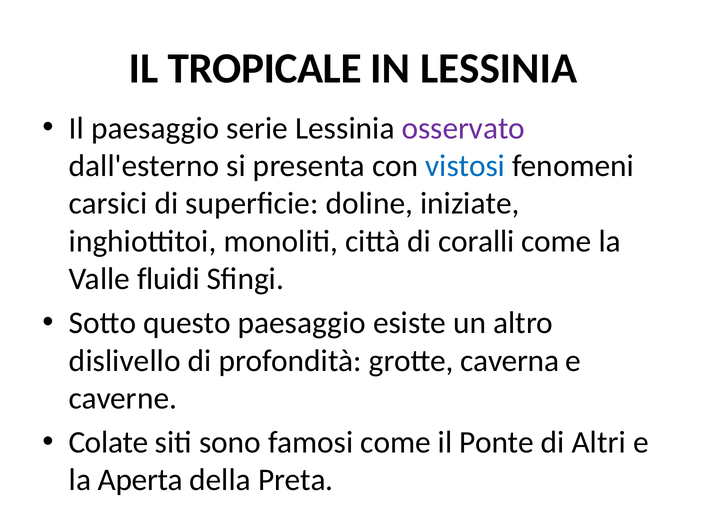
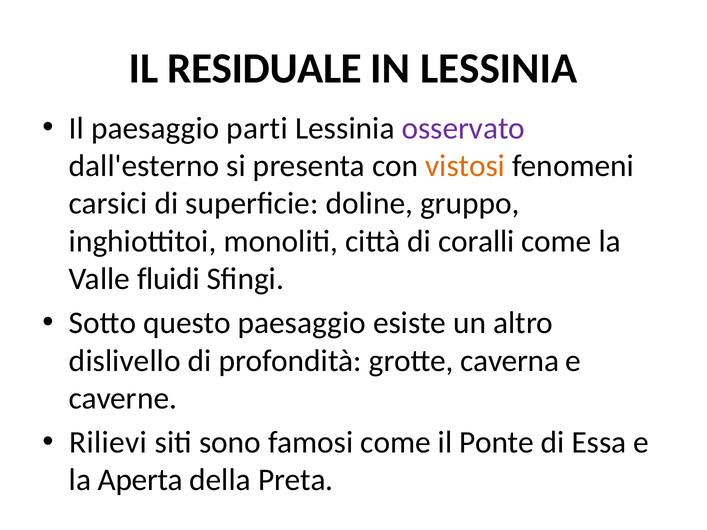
TROPICALE: TROPICALE -> RESIDUALE (265, 68)
serie: serie -> parti (257, 128)
vistosi colour: blue -> orange (465, 166)
iniziate: iniziate -> gruppo (470, 204)
Colate: Colate -> Rilievi (108, 443)
Altri: Altri -> Essa (599, 443)
